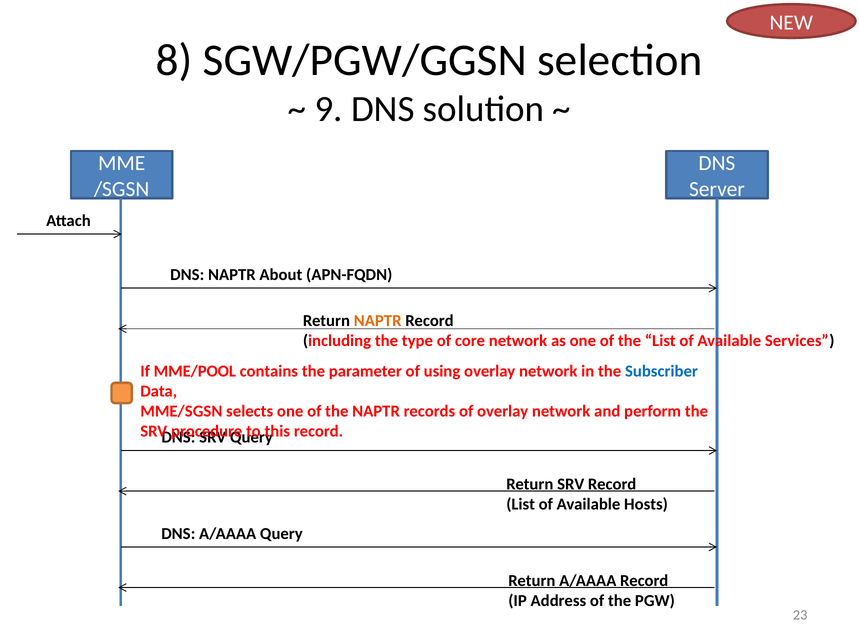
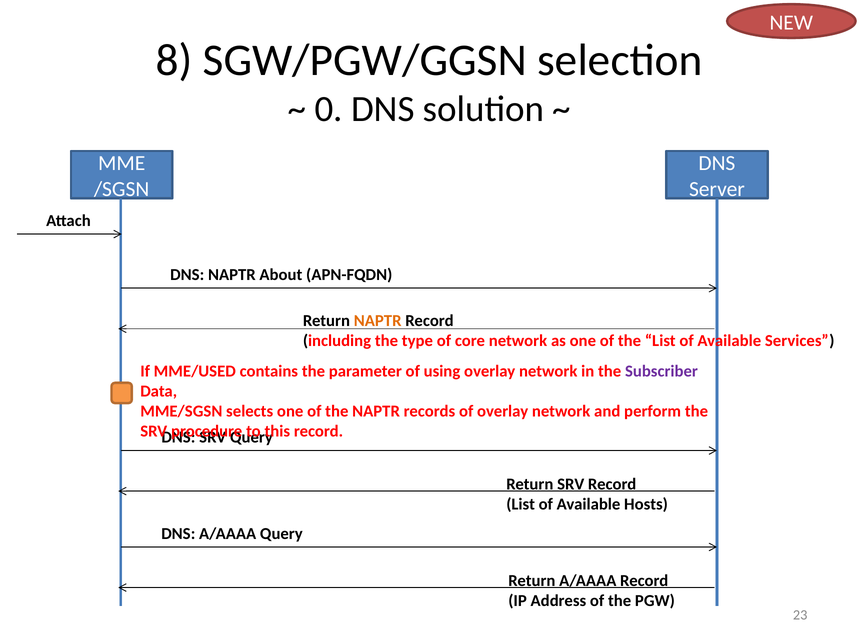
9: 9 -> 0 (329, 109)
MME/POOL: MME/POOL -> MME/USED (195, 371)
Subscriber colour: blue -> purple (661, 371)
